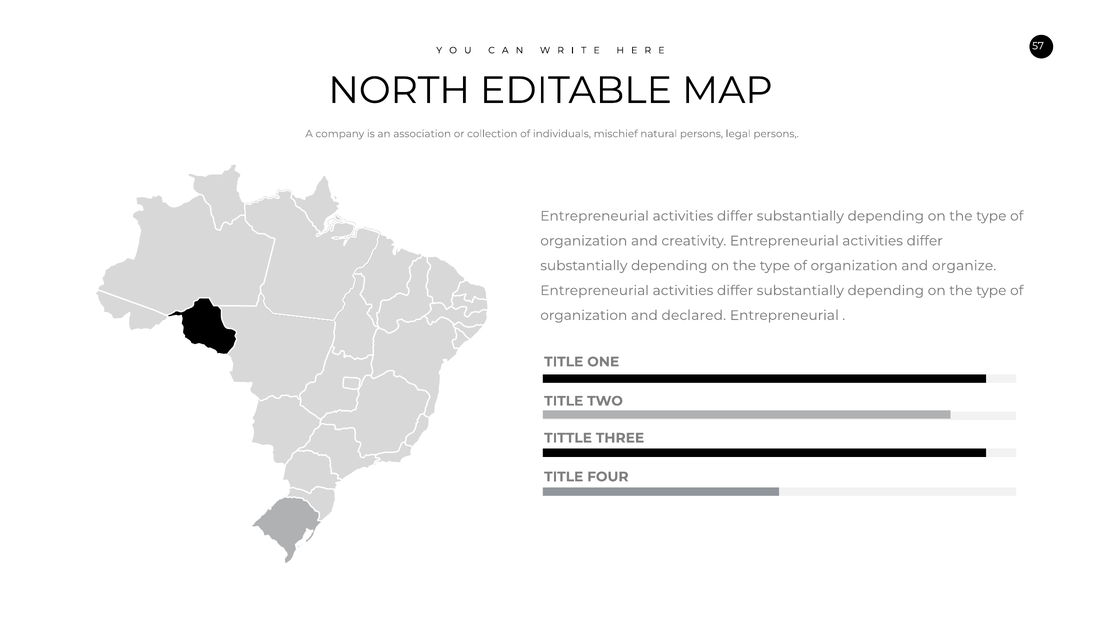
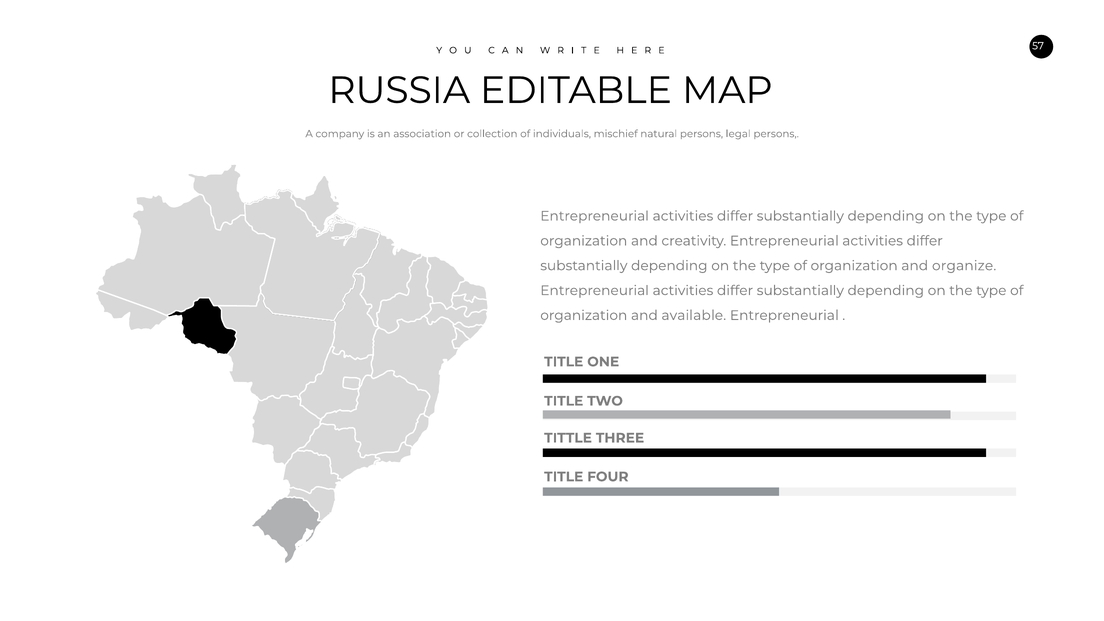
NORTH: NORTH -> RUSSIA (399, 90)
declared: declared -> available (694, 315)
